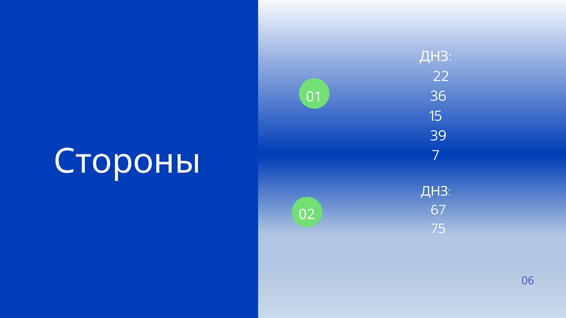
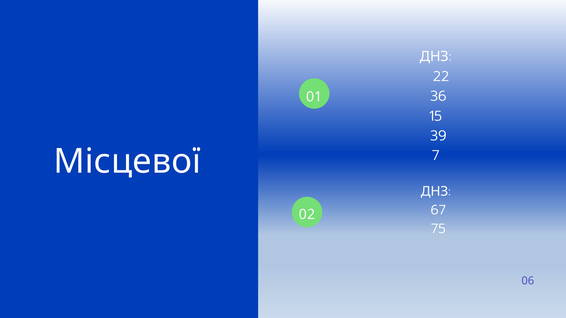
Стороны: Стороны -> Місцевої (127, 162)
